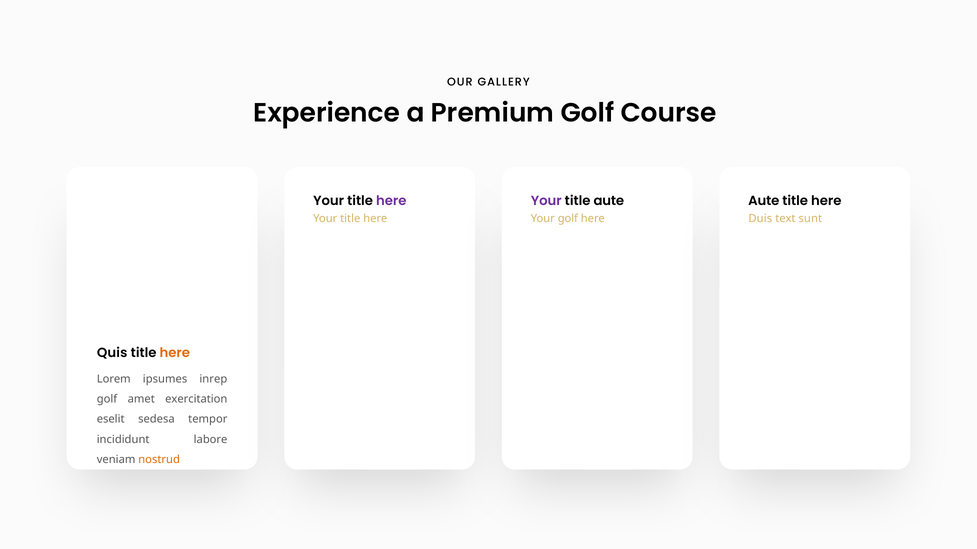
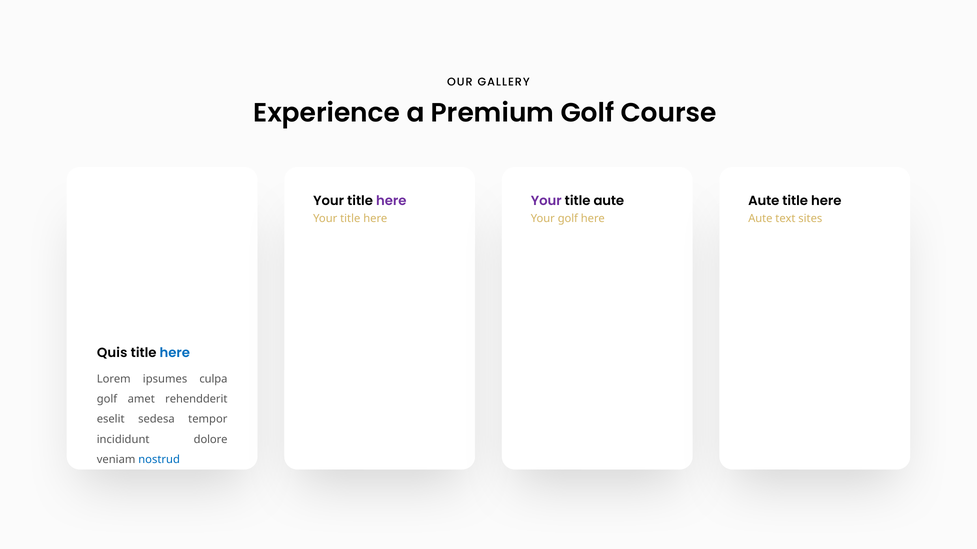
Duis: Duis -> Aute (760, 219)
sunt: sunt -> sites (810, 219)
here colour: orange -> blue (175, 353)
inrep: inrep -> culpa (213, 379)
exercitation: exercitation -> rehendderit (196, 400)
labore: labore -> dolore (211, 440)
nostrud colour: orange -> blue (159, 460)
